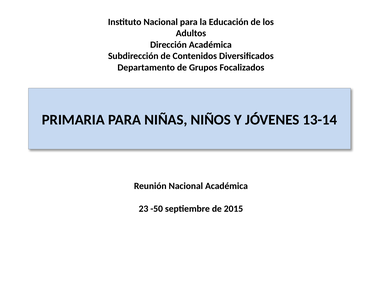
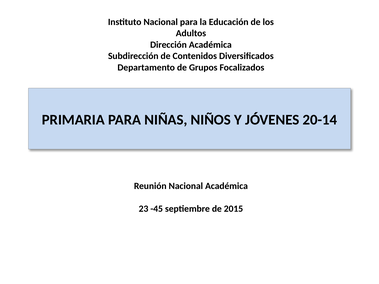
13-14: 13-14 -> 20-14 (320, 120)
-50: -50 -> -45 (157, 209)
